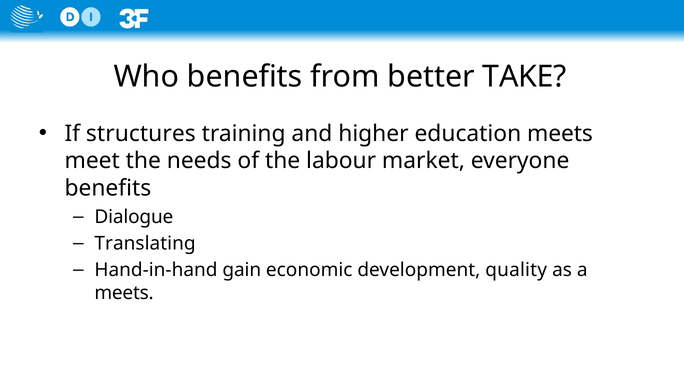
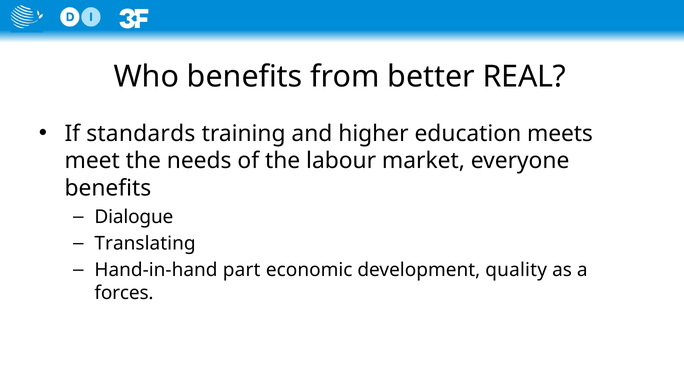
TAKE: TAKE -> REAL (524, 77)
structures: structures -> standards (141, 134)
gain: gain -> part (242, 270)
meets: meets -> forces (124, 293)
